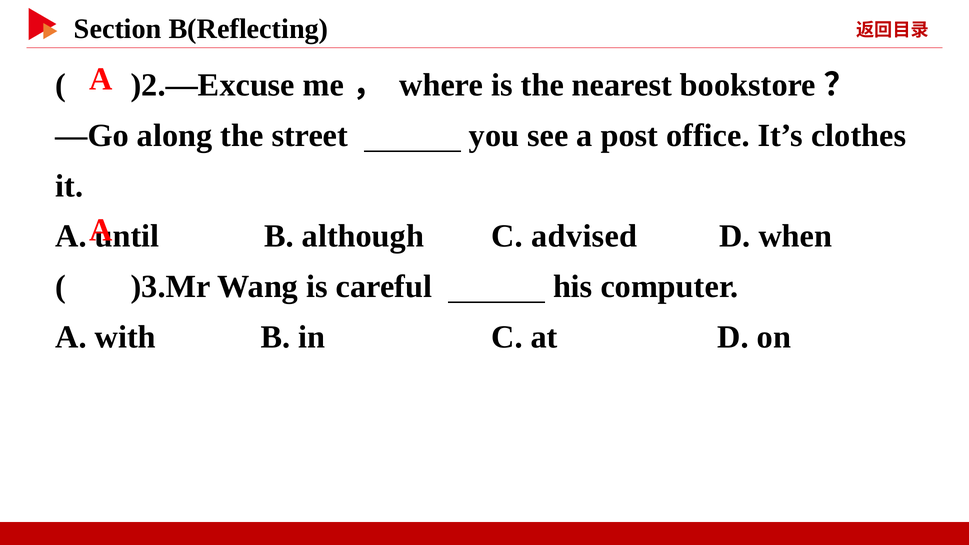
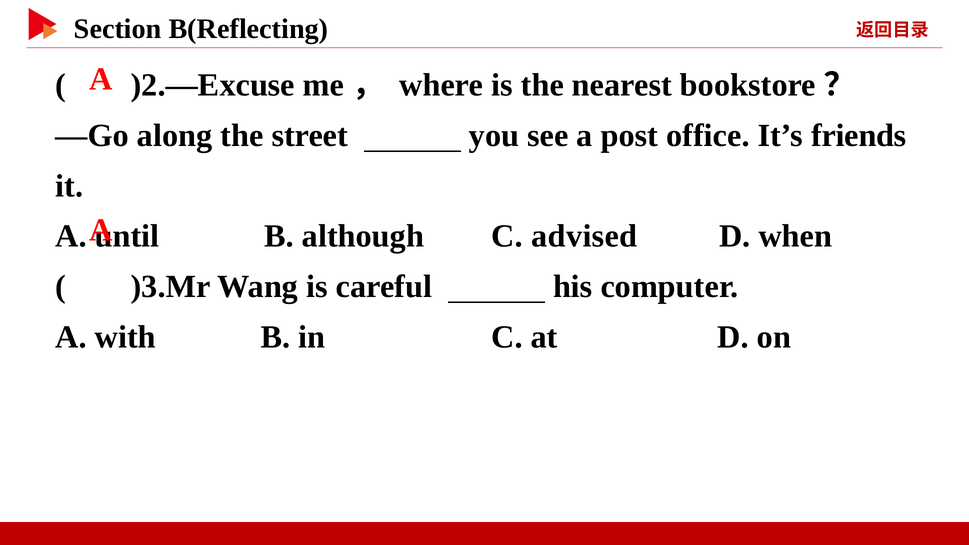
clothes: clothes -> friends (859, 136)
